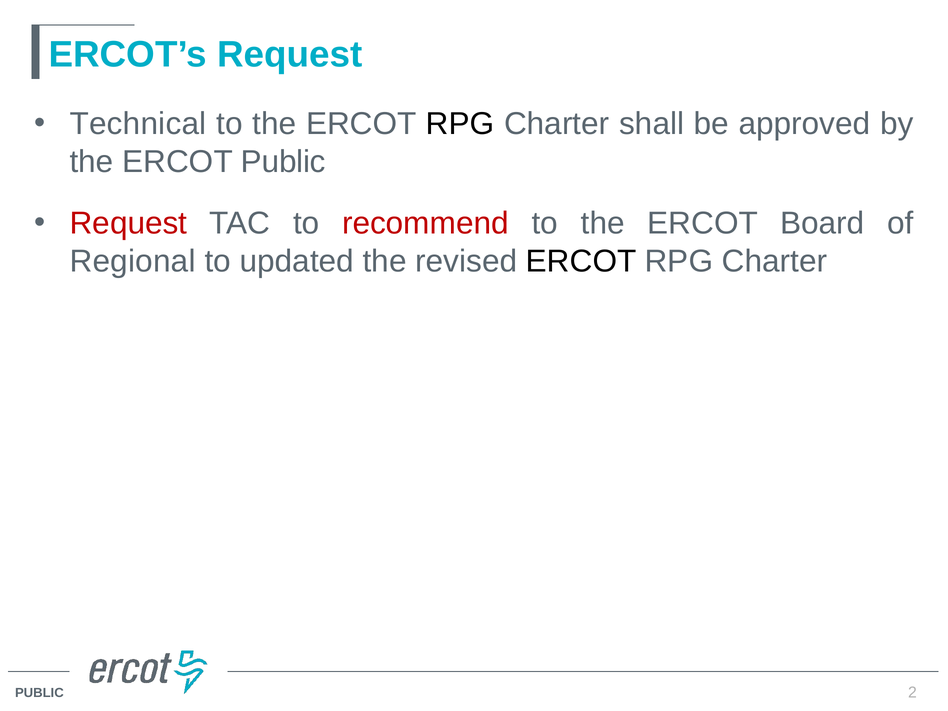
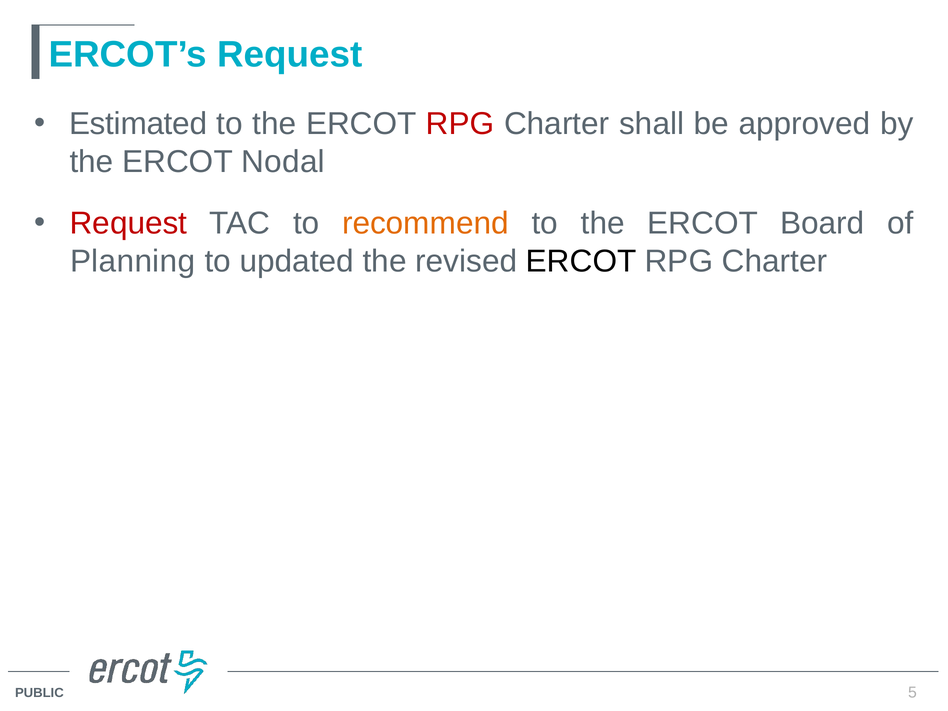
Technical: Technical -> Estimated (138, 124)
RPG colour: black -> red (460, 124)
ERCOT Public: Public -> Nodal (283, 162)
recommend colour: red -> orange (425, 224)
Regional: Regional -> Planning (133, 261)
2: 2 -> 5 (912, 693)
